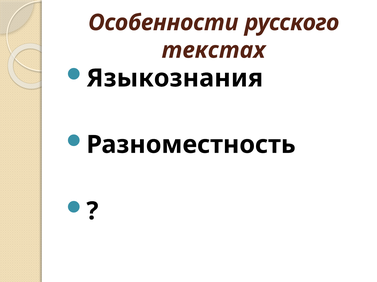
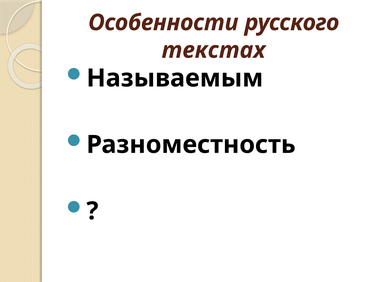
Языкознания: Языкознания -> Называемым (175, 78)
